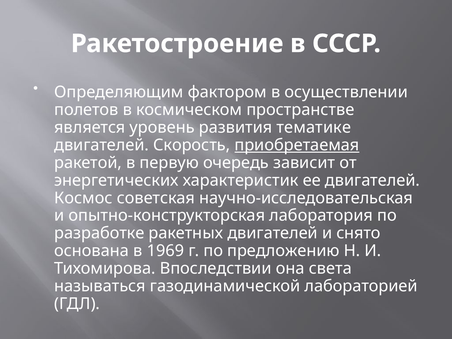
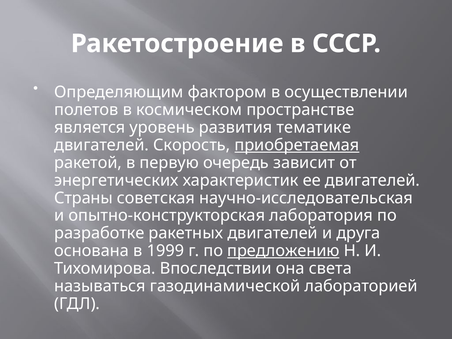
Космос: Космос -> Страны (84, 198)
снято: снято -> друга (358, 233)
1969: 1969 -> 1999 (165, 251)
предложению underline: none -> present (283, 251)
